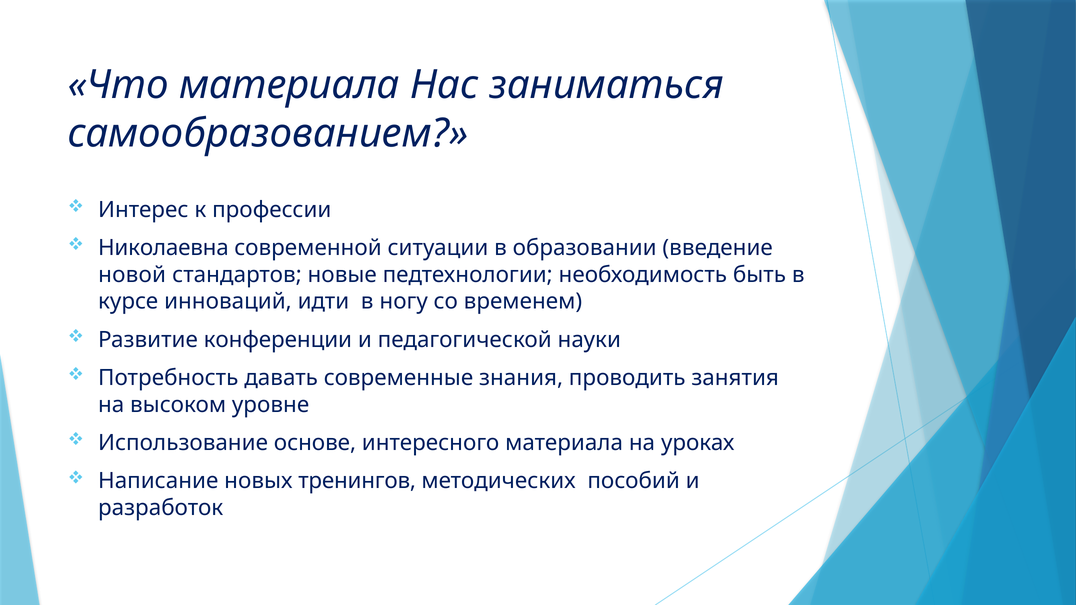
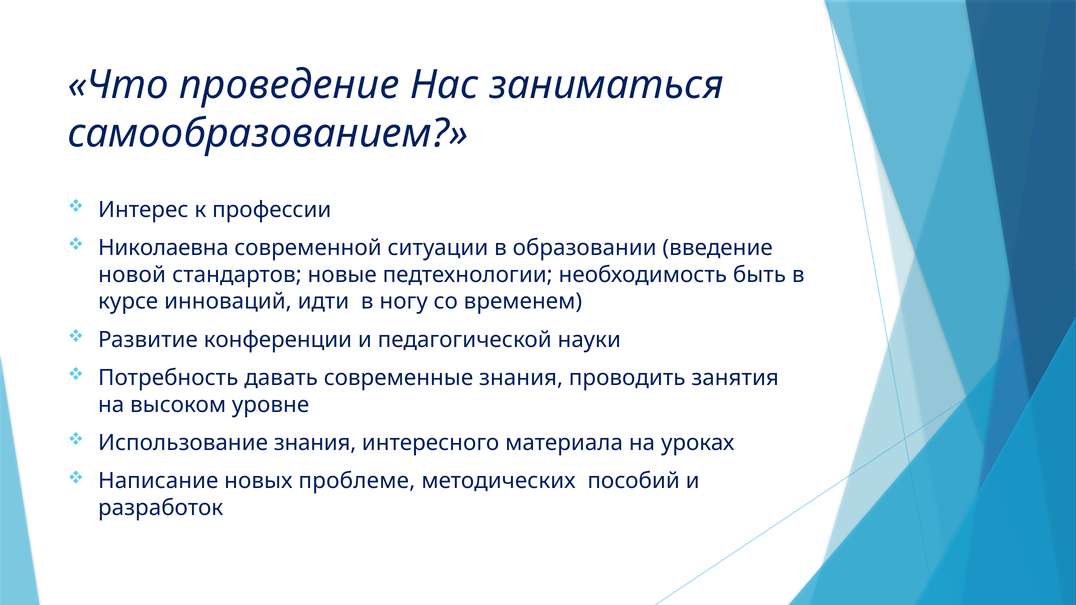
Что материала: материала -> проведение (289, 85)
Использование основе: основе -> знания (315, 443)
тренингов: тренингов -> проблеме (357, 481)
